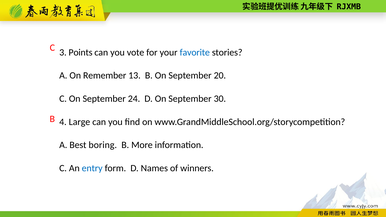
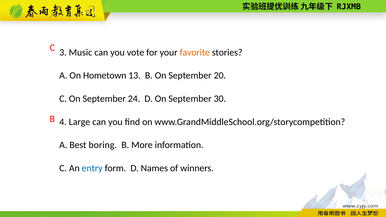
Points: Points -> Music (80, 52)
favorite colour: blue -> orange (195, 52)
Remember: Remember -> Hometown (105, 76)
